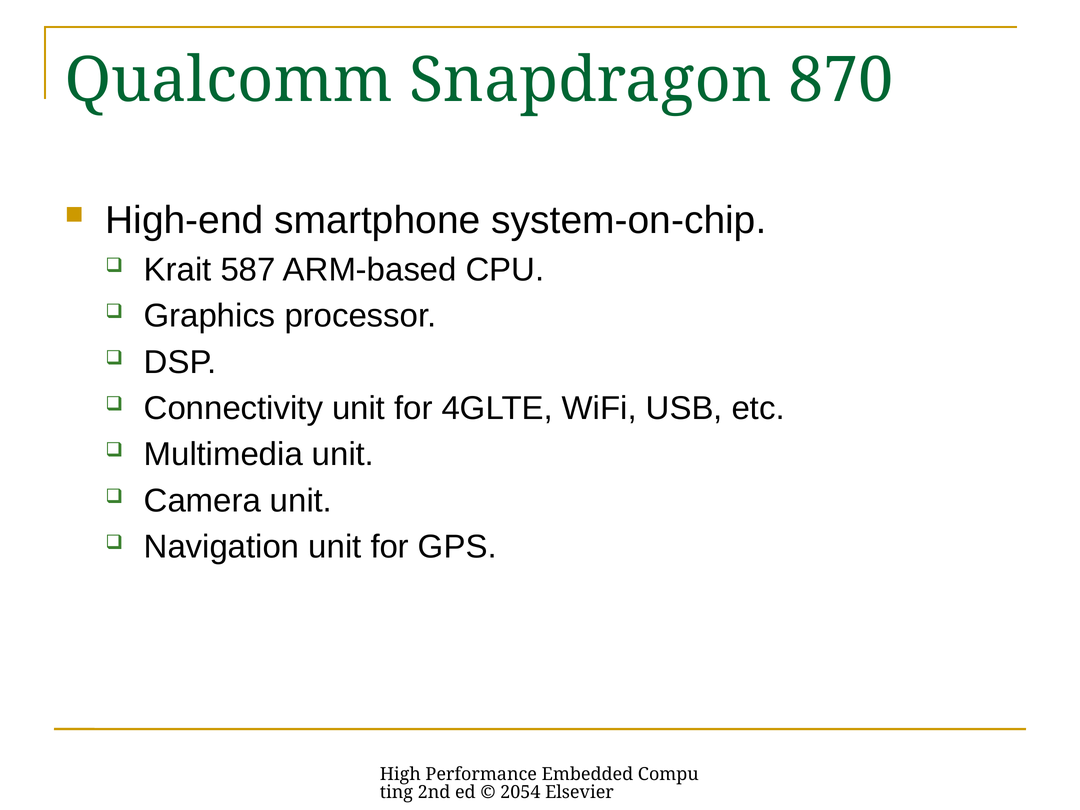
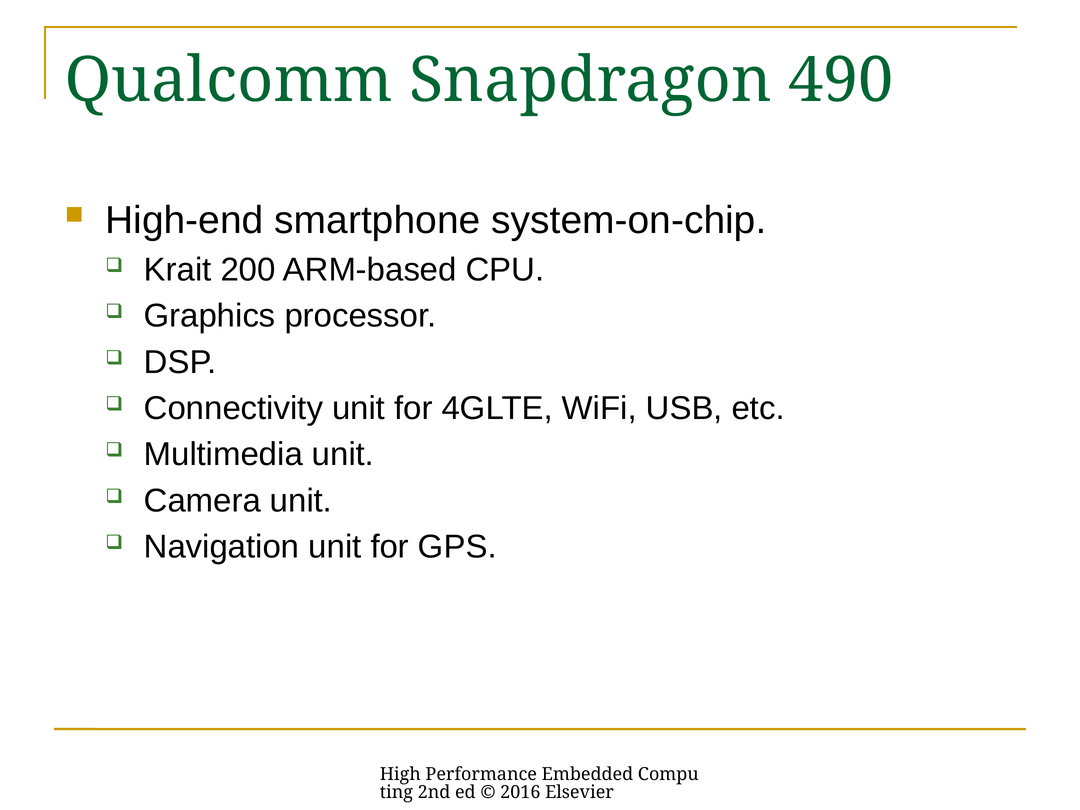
870: 870 -> 490 (841, 80)
587: 587 -> 200 (248, 270)
2054: 2054 -> 2016 (520, 792)
